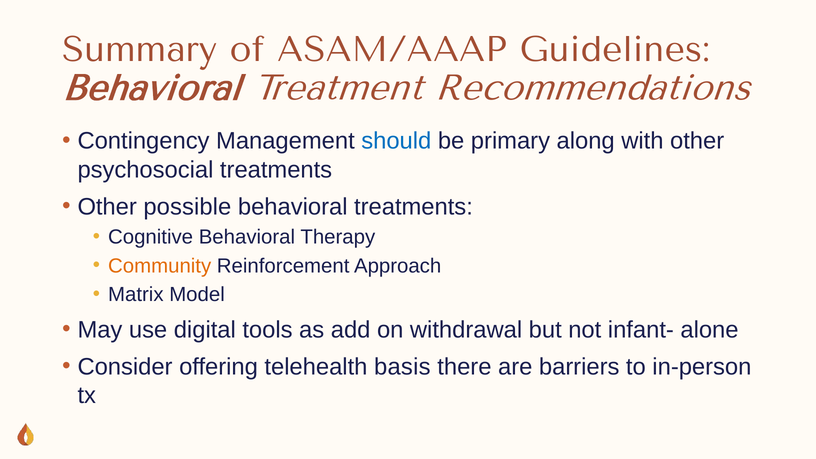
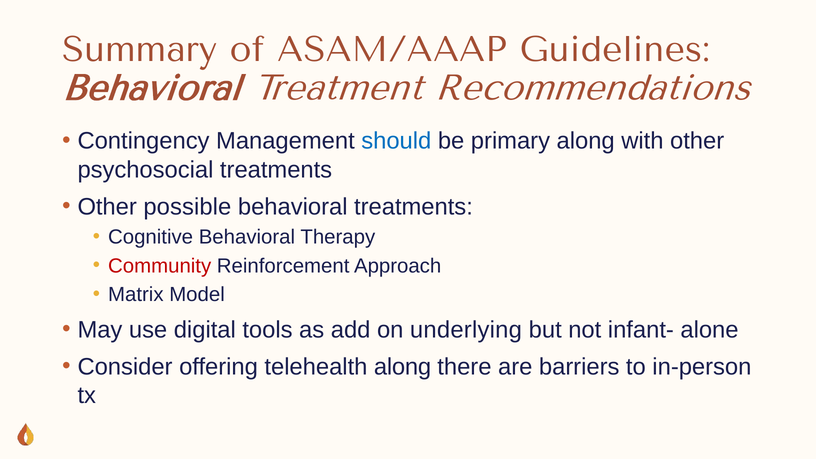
Community colour: orange -> red (160, 266)
withdrawal: withdrawal -> underlying (466, 330)
telehealth basis: basis -> along (403, 367)
